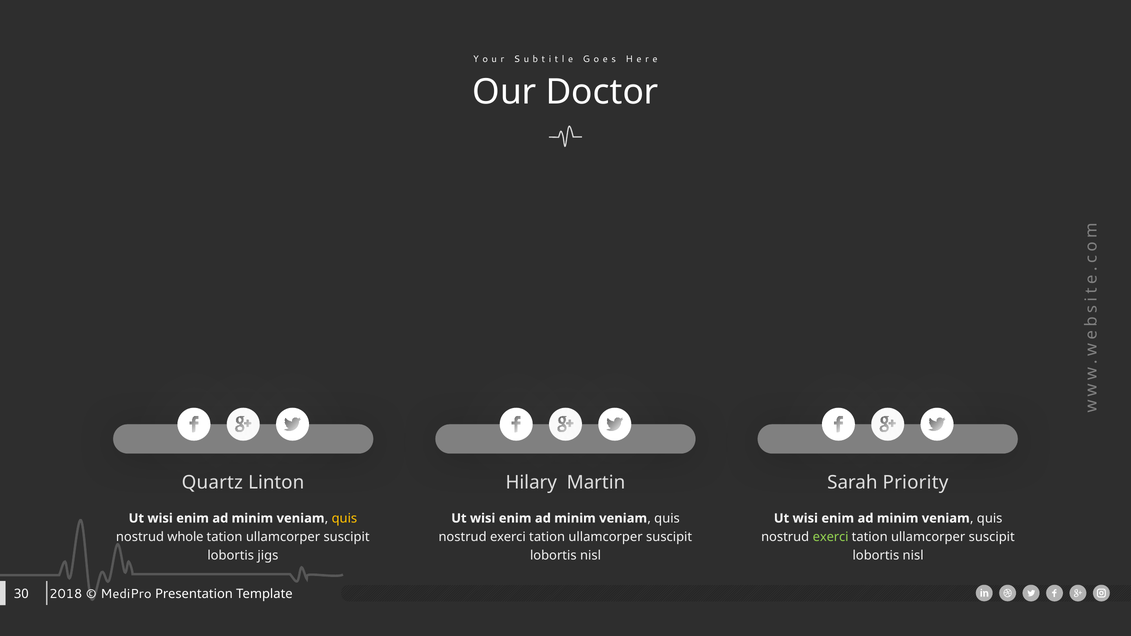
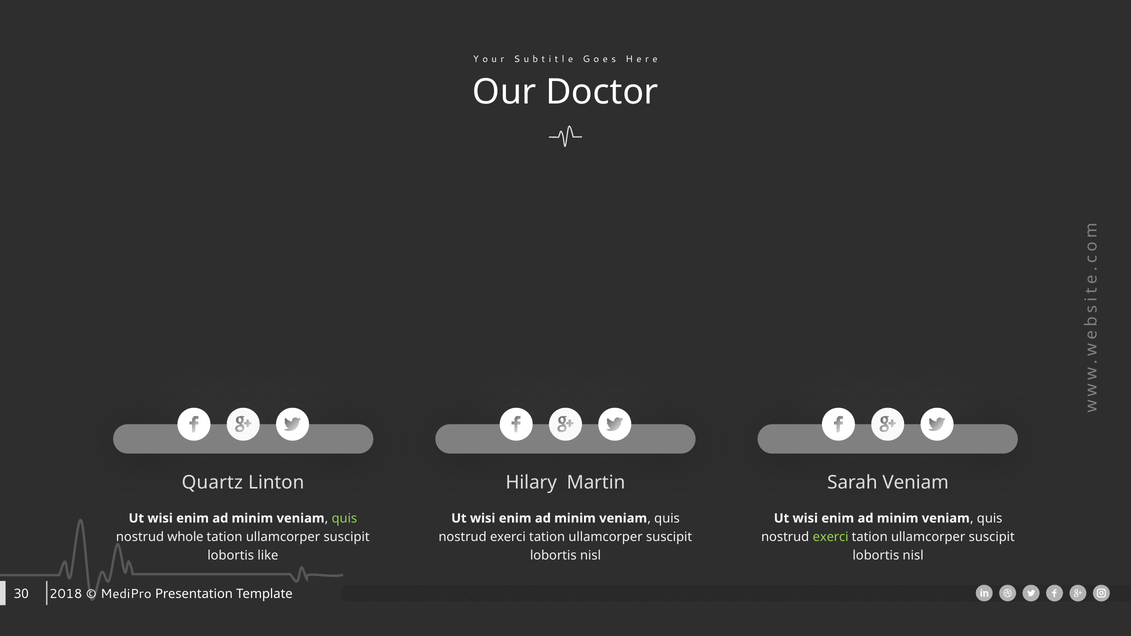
Sarah Priority: Priority -> Veniam (916, 482)
quis colour: yellow -> light green (344, 518)
jigs: jigs -> like (268, 556)
